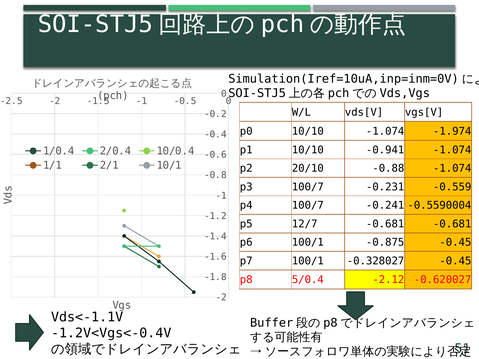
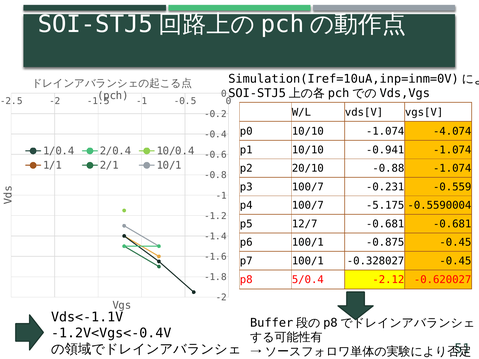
-1.974: -1.974 -> -4.074 (452, 131)
-0.241: -0.241 -> -5.175 (385, 206)
